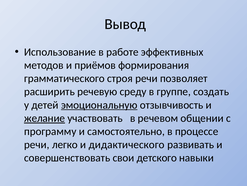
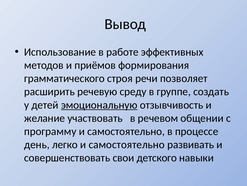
желание underline: present -> none (45, 118)
речи: речи -> день (37, 144)
легко и дидактического: дидактического -> самостоятельно (127, 144)
